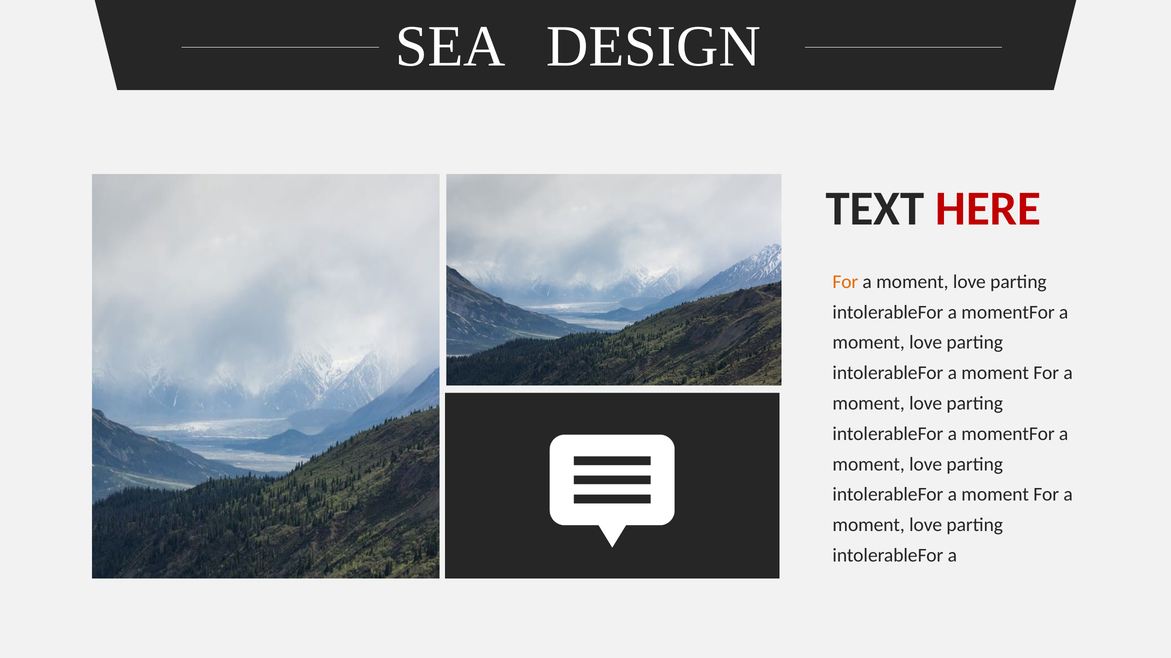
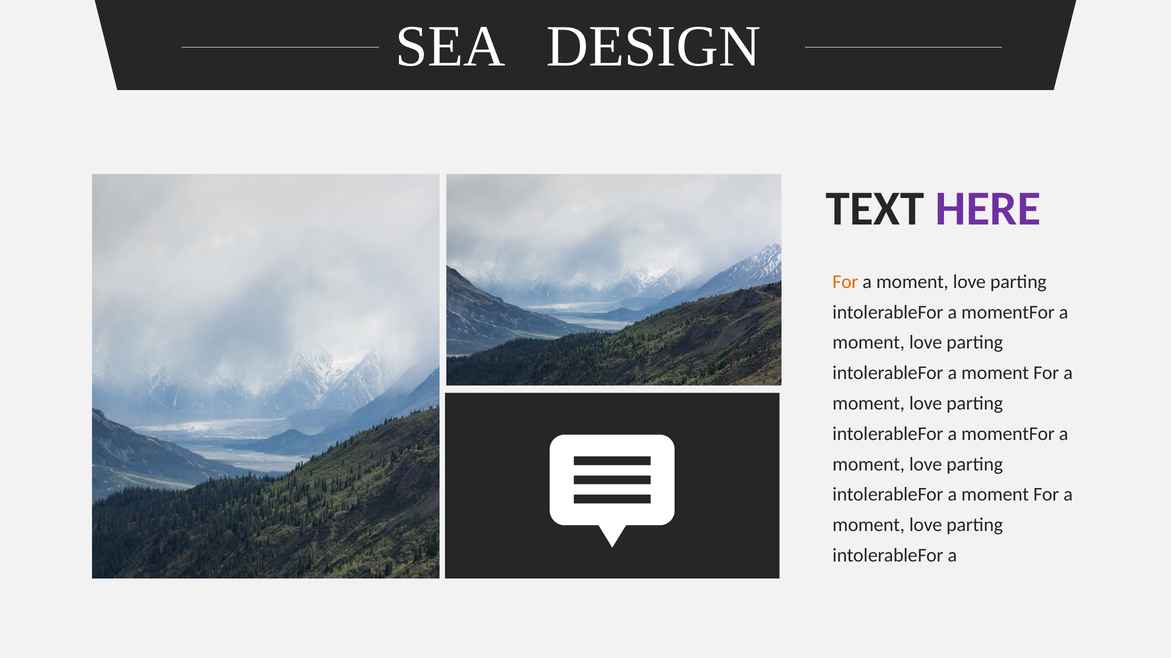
HERE colour: red -> purple (988, 209)
